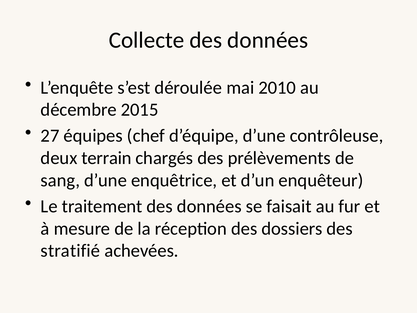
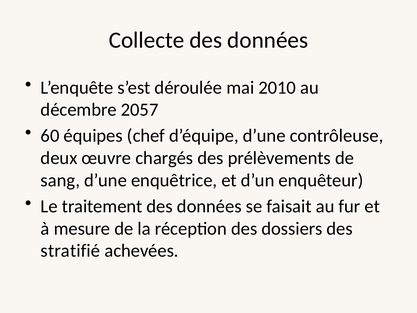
2015: 2015 -> 2057 (140, 110)
27: 27 -> 60 (50, 136)
terrain: terrain -> œuvre (106, 158)
